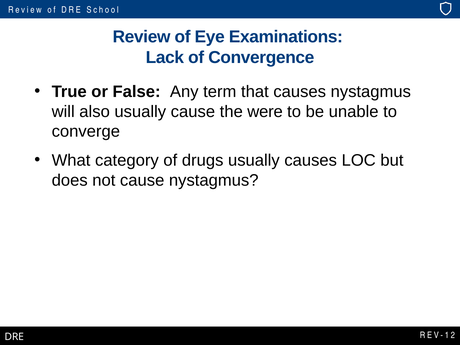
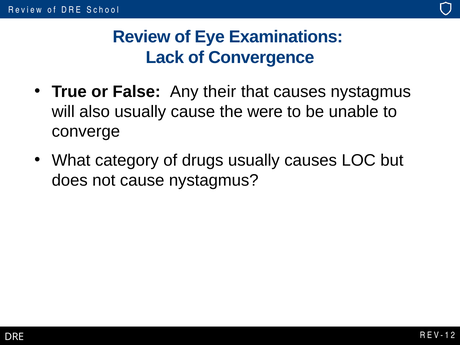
term: term -> their (220, 92)
